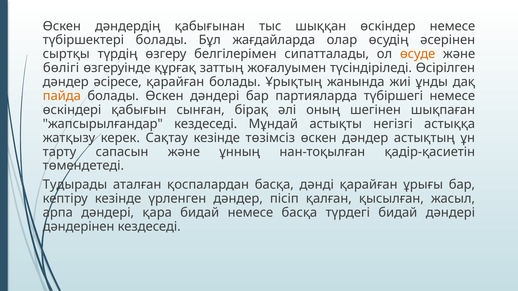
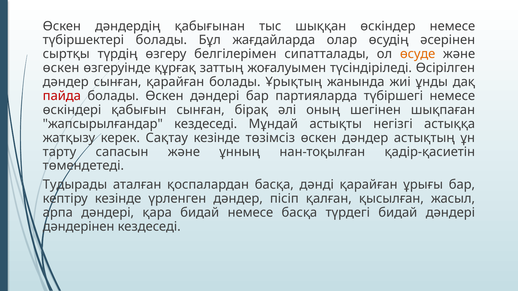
бөлігі: бөлігі -> өскен (61, 68)
дәндер әсіресе: әсіресе -> сынған (118, 82)
пайда colour: orange -> red (62, 96)
